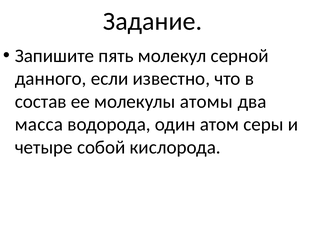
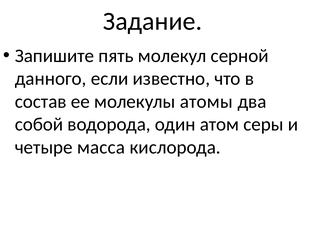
масса: масса -> собой (39, 124)
собой: собой -> масса (101, 147)
